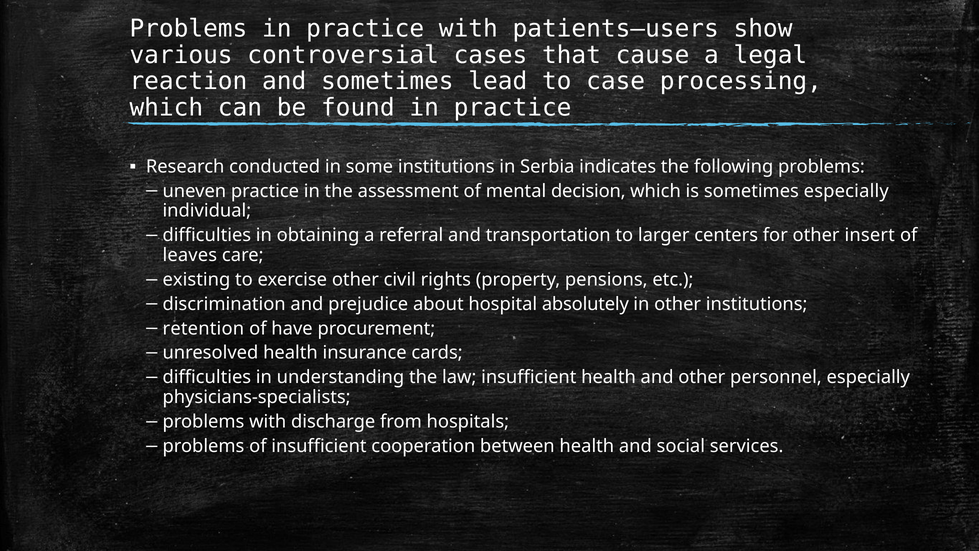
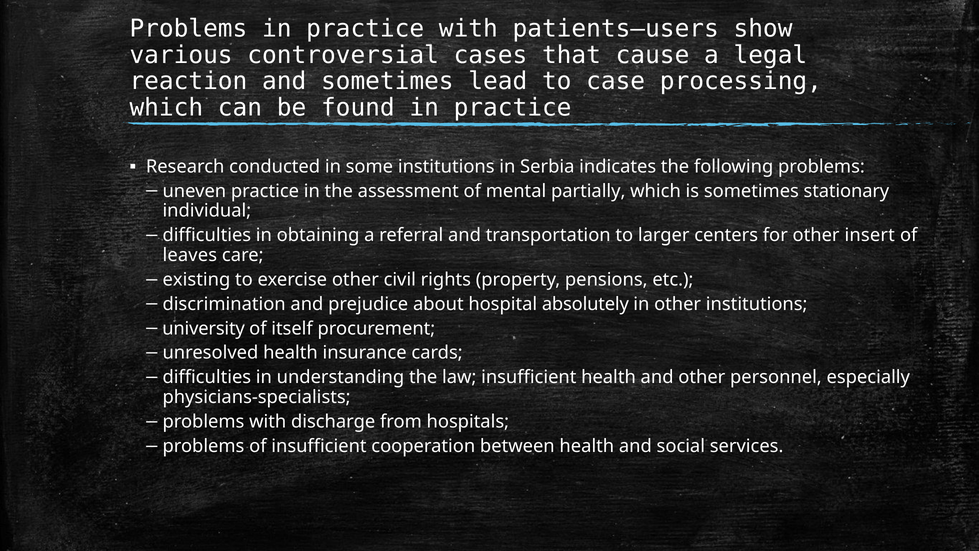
decision: decision -> partially (588, 191)
sometimes especially: especially -> stationary (846, 191)
retention: retention -> university (204, 328)
have: have -> itself (292, 328)
